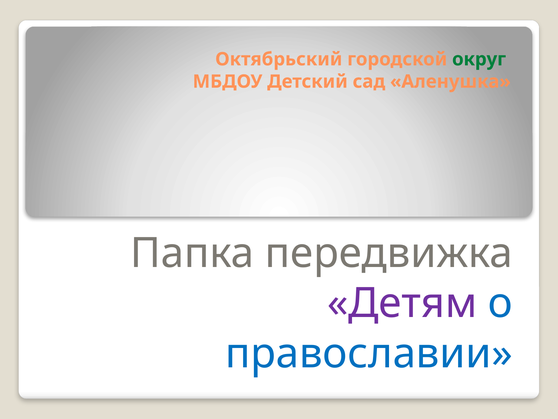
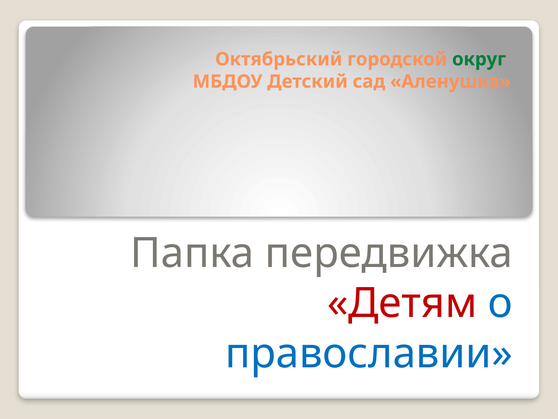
Детям colour: purple -> red (402, 303)
